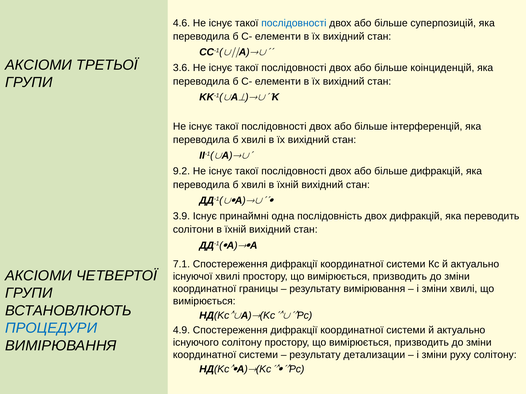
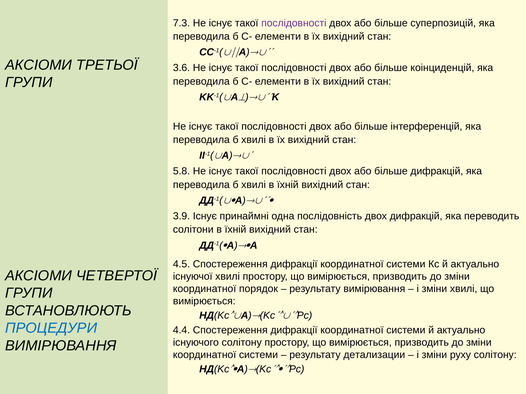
4.6: 4.6 -> 7.3 (181, 23)
послідовності colour: blue -> purple (294, 23)
9.2: 9.2 -> 5.8 (181, 171)
7.1: 7.1 -> 4.5 (181, 265)
границы: границы -> порядок (258, 289)
4.9: 4.9 -> 4.4 (181, 331)
